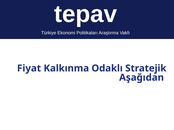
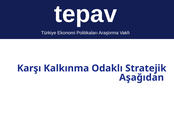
Fiyat: Fiyat -> Karşı (29, 69)
